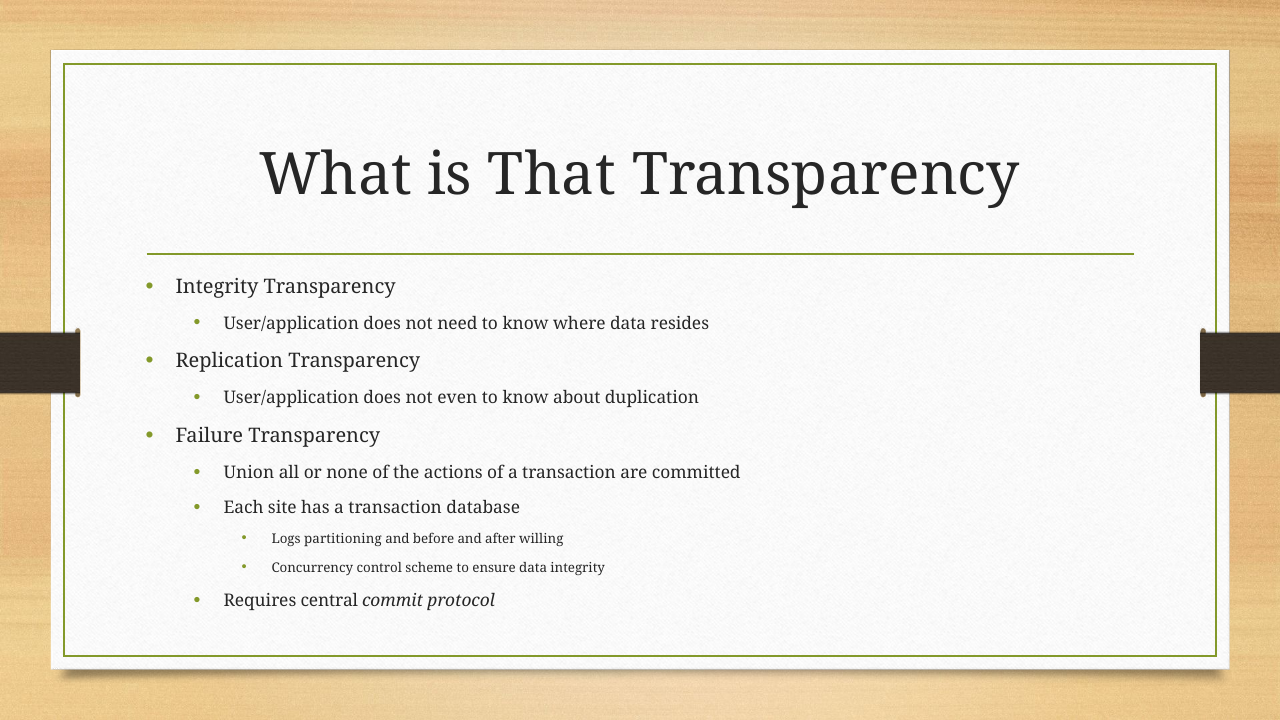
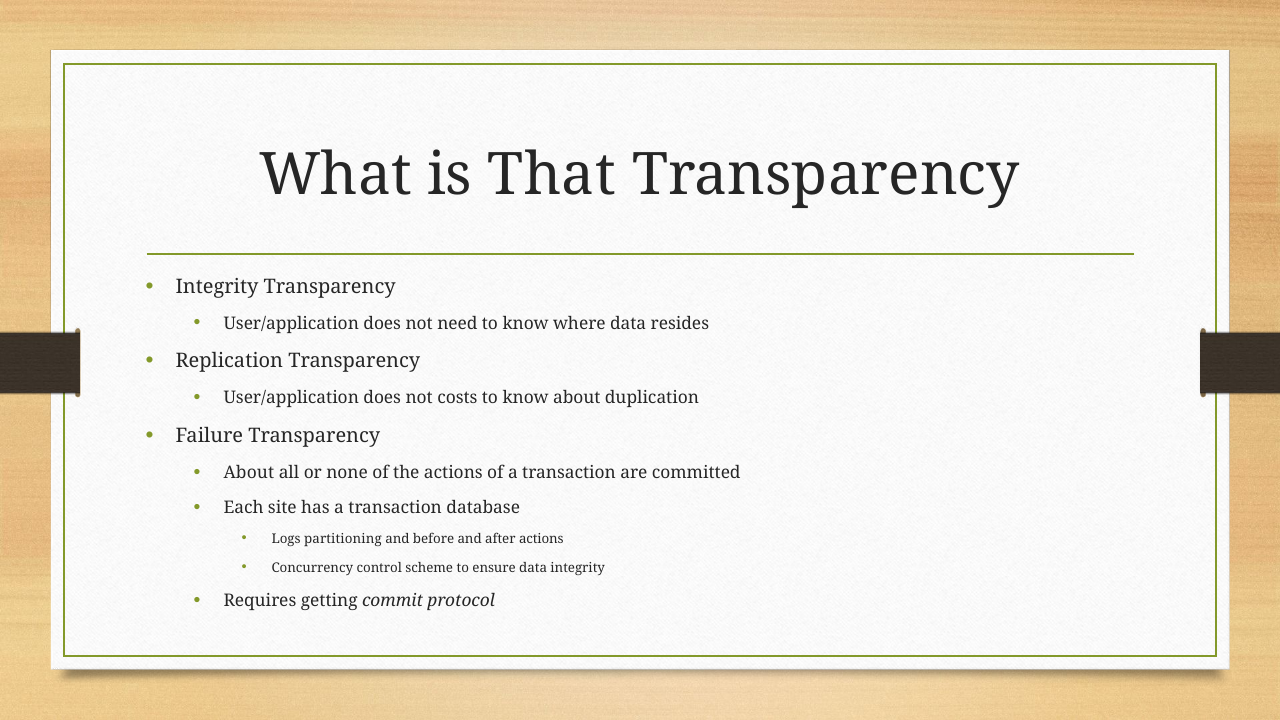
even: even -> costs (457, 398)
Union: Union -> About (249, 473)
after willing: willing -> actions (541, 539)
central: central -> getting (329, 601)
